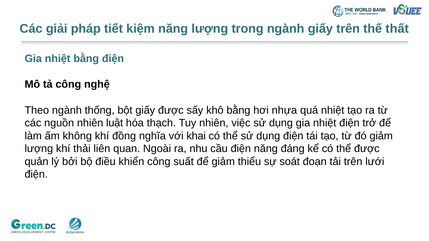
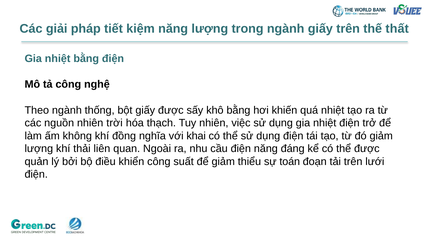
nhựa: nhựa -> khiến (284, 110)
luật: luật -> trời (115, 123)
soát: soát -> toán (290, 162)
